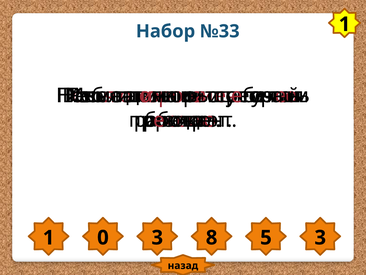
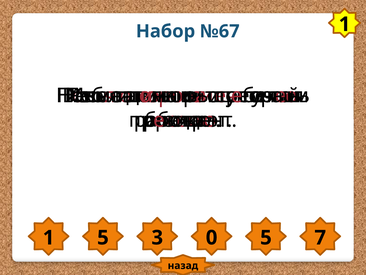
№33: №33 -> №67 (220, 31)
1 0: 0 -> 5 (103, 237)
8: 8 -> 0 (212, 237)
5 3: 3 -> 7 (320, 237)
